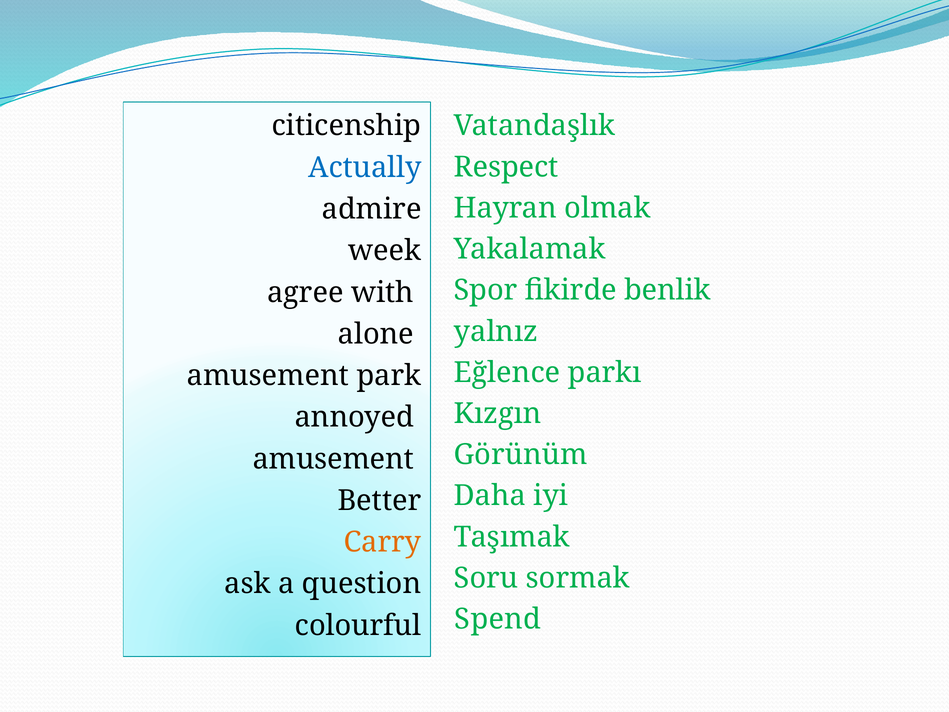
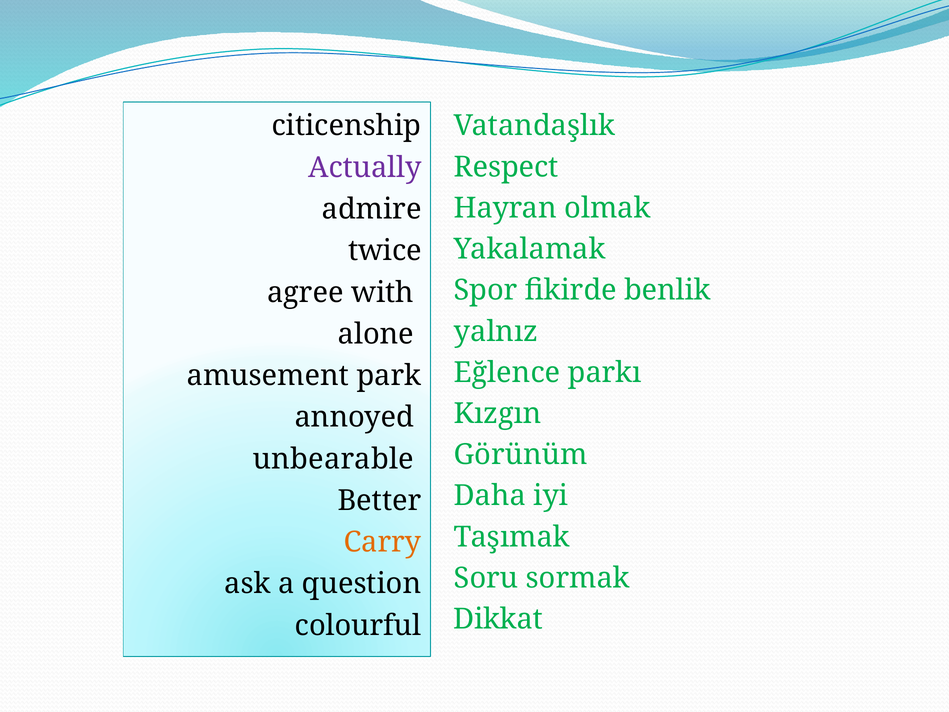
Actually colour: blue -> purple (365, 167)
week: week -> twice (385, 251)
amusement: amusement -> unbearable (333, 459)
Spend: Spend -> Dikkat (498, 619)
